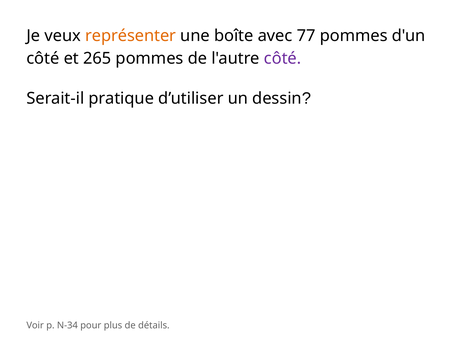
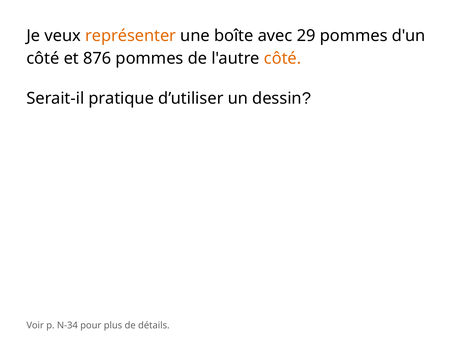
77: 77 -> 29 (306, 36)
265: 265 -> 876 (97, 58)
côté colour: purple -> orange (283, 58)
